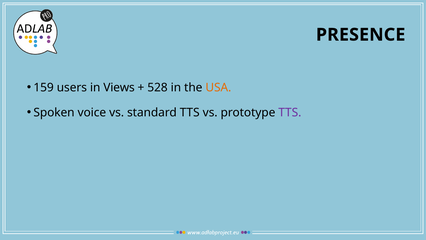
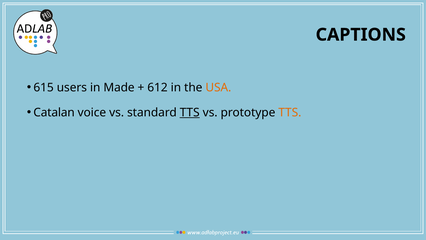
PRESENCE: PRESENCE -> CAPTIONS (361, 35)
159: 159 -> 615 (44, 87)
Views: Views -> Made (119, 87)
528: 528 -> 612 (158, 87)
Spoken: Spoken -> Catalan (54, 112)
TTS underline: none -> present (190, 112)
TTS colour: purple -> orange (290, 112)
